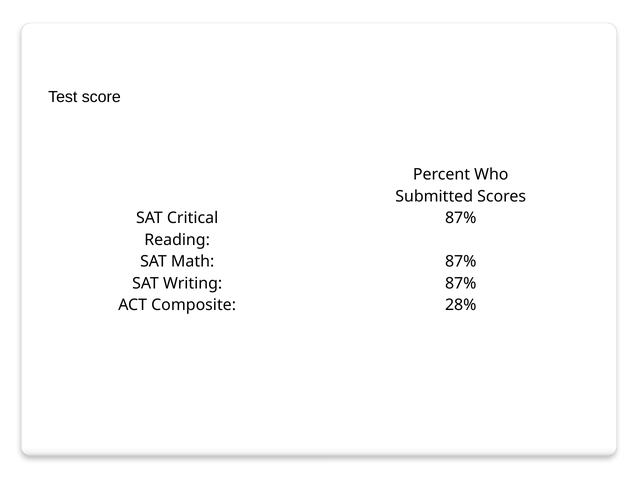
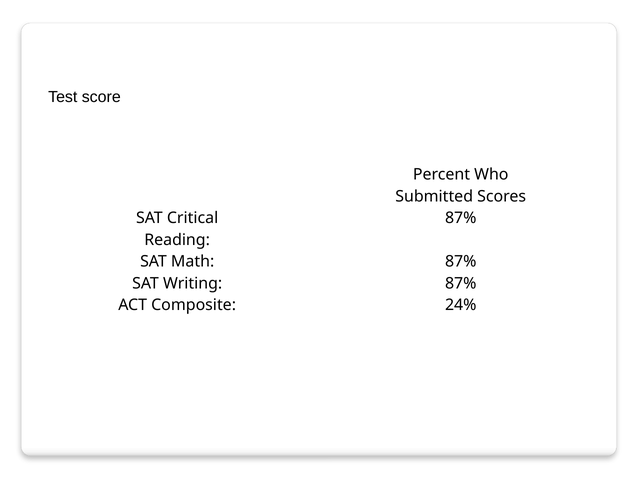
28%: 28% -> 24% (461, 305)
